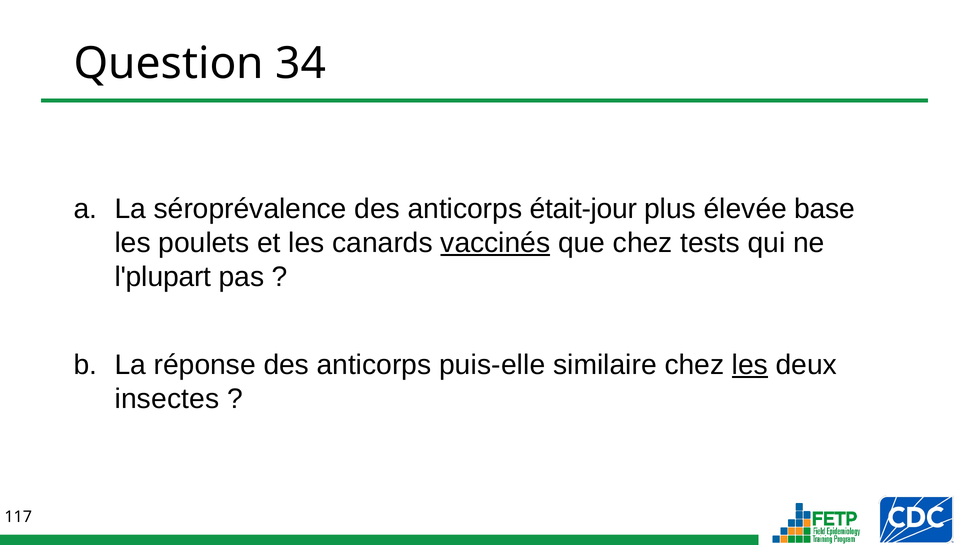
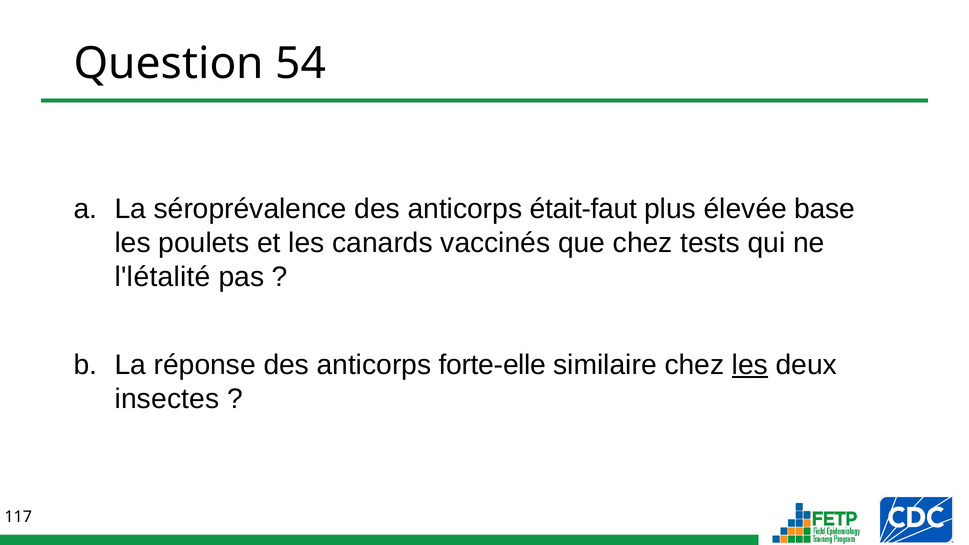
34: 34 -> 54 (301, 64)
était-jour: était-jour -> était-faut (583, 209)
vaccinés underline: present -> none (495, 243)
l'plupart: l'plupart -> l'létalité (163, 277)
puis-elle: puis-elle -> forte-elle (492, 365)
